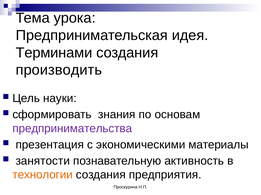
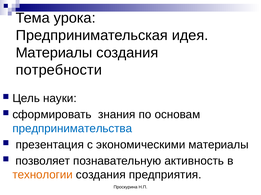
Терминами: Терминами -> Материалы (54, 53)
производить: производить -> потребности (59, 70)
предпринимательства colour: purple -> blue (72, 129)
занятости: занятости -> позволяет (43, 161)
